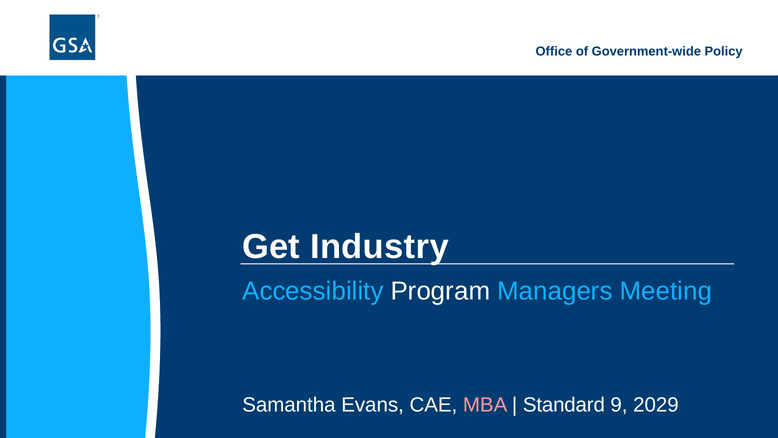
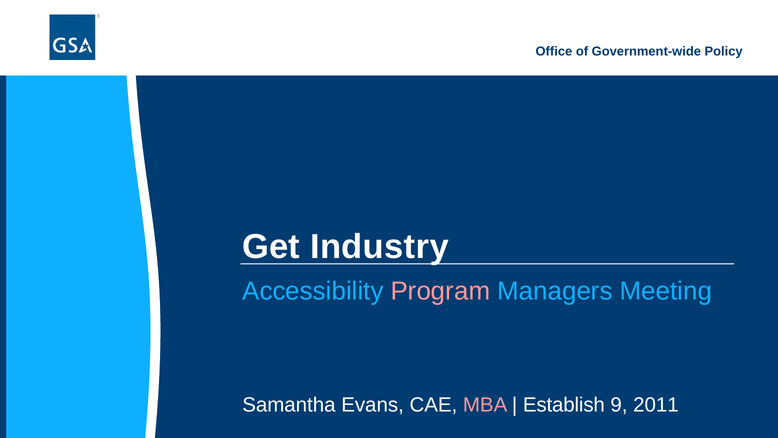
Program colour: white -> pink (440, 291)
Standard: Standard -> Establish (564, 405)
2029: 2029 -> 2011 (656, 405)
